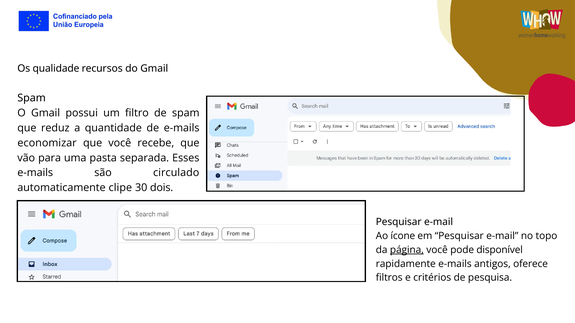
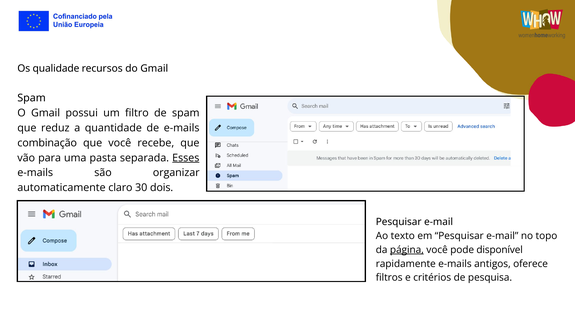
economizar: economizar -> combinação (47, 143)
Esses underline: none -> present (186, 158)
circulado: circulado -> organizar (176, 173)
clipe: clipe -> claro (120, 188)
ícone: ícone -> texto (403, 236)
